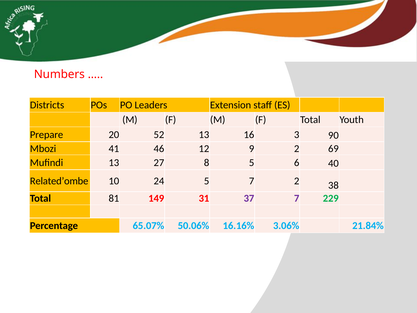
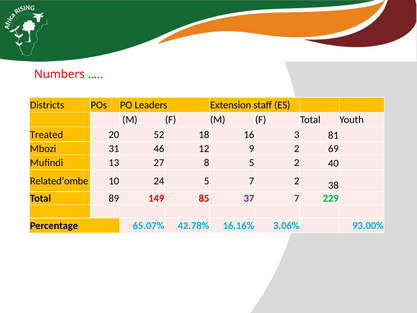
Prepare: Prepare -> Treated (47, 135)
52 13: 13 -> 18 (204, 135)
90: 90 -> 81 (333, 135)
41: 41 -> 31 (114, 148)
5 6: 6 -> 2 (297, 162)
81: 81 -> 89 (114, 198)
31: 31 -> 85 (204, 198)
50.06%: 50.06% -> 42.78% (193, 226)
21.84%: 21.84% -> 93.00% (368, 226)
